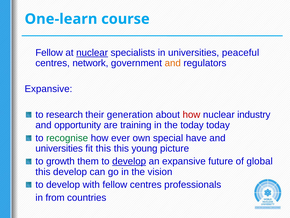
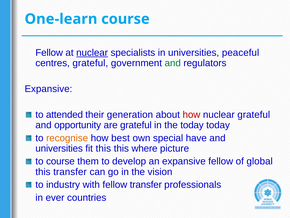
centres network: network -> grateful (90, 63)
and colour: orange -> green (173, 63)
research: research -> attended (64, 114)
nuclear industry: industry -> grateful (254, 114)
are training: training -> grateful (136, 125)
recognise colour: green -> orange (67, 138)
ever: ever -> best (121, 138)
young: young -> where (144, 148)
to growth: growth -> course (60, 161)
develop underline: present -> none (129, 161)
expansive future: future -> fellow (221, 161)
this develop: develop -> transfer (70, 171)
develop: develop -> industry (63, 184)
fellow centres: centres -> transfer (146, 184)
from: from -> ever (55, 197)
